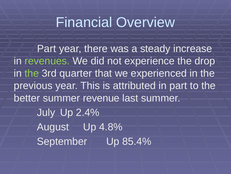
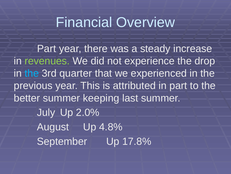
the colour: light green -> light blue (32, 73)
revenue: revenue -> keeping (101, 98)
2.4%: 2.4% -> 2.0% (88, 112)
85.4%: 85.4% -> 17.8% (137, 141)
